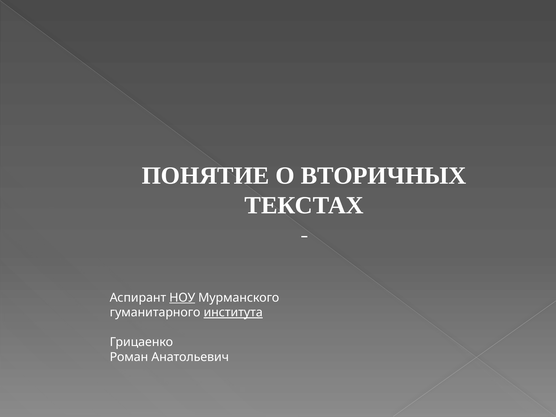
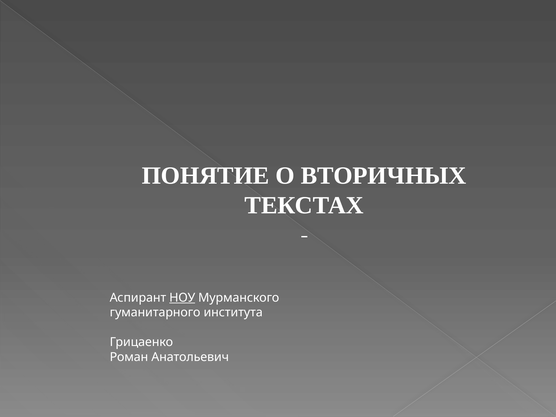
института underline: present -> none (233, 313)
